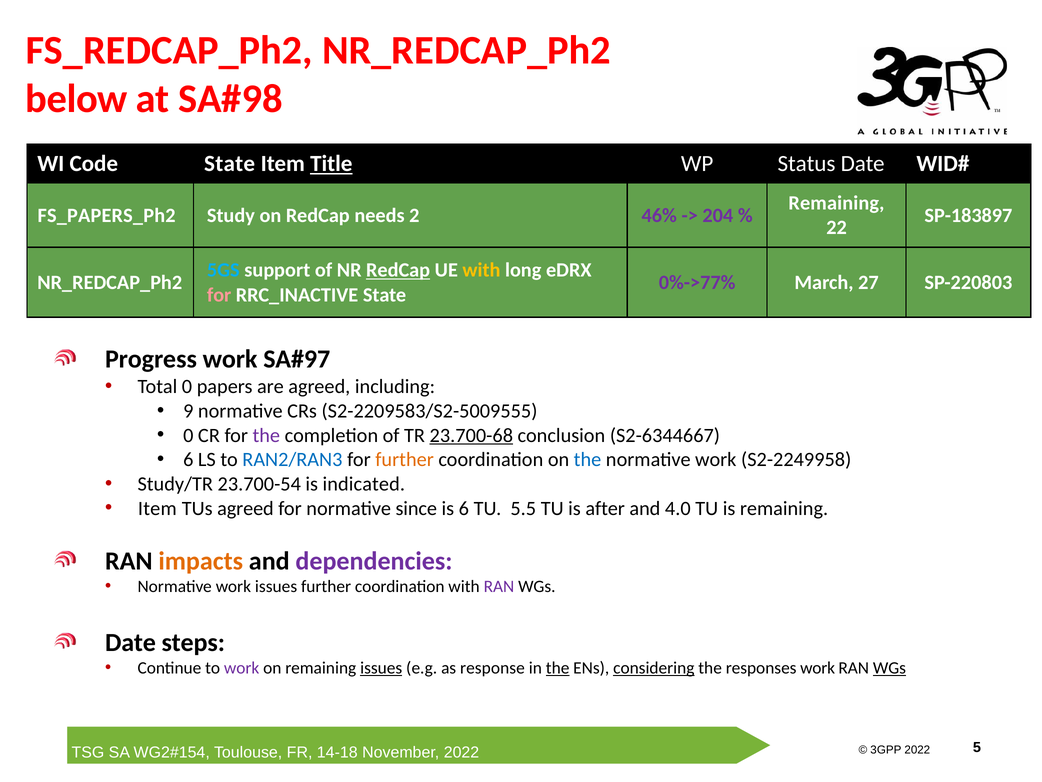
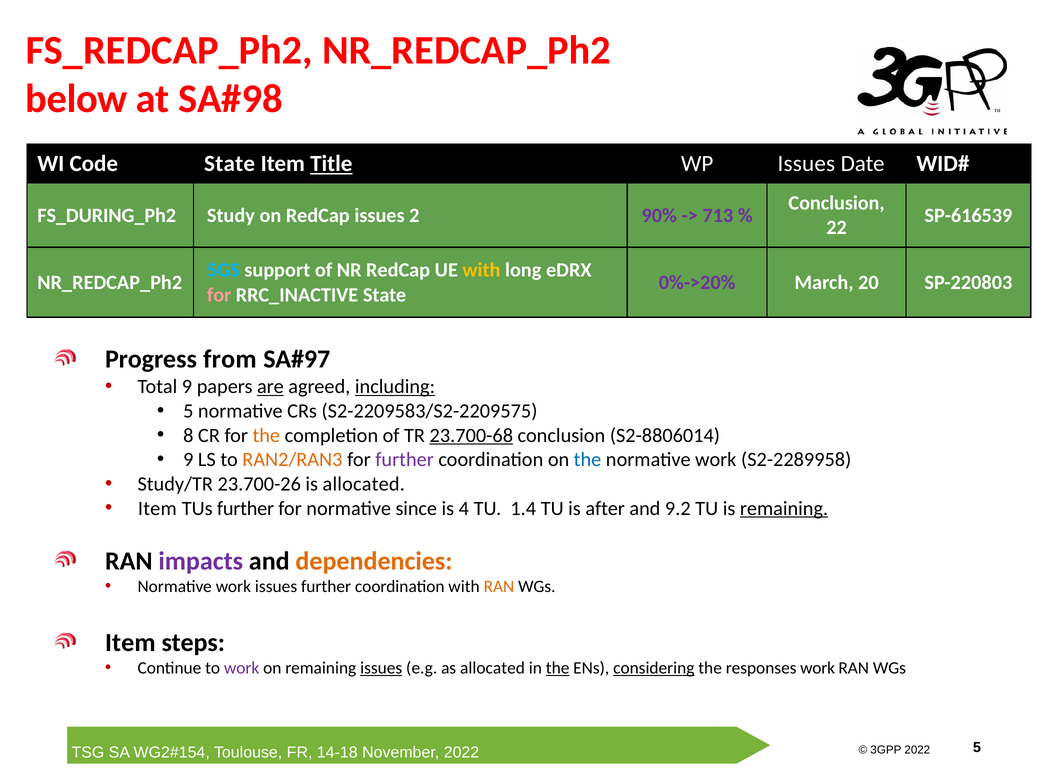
WP Status: Status -> Issues (806, 164)
Remaining: Remaining -> Conclusion (837, 203)
FS_PAPERS_Ph2: FS_PAPERS_Ph2 -> FS_DURING_Ph2 (107, 215)
RedCap needs: needs -> issues (380, 215)
46%: 46% -> 90% (659, 215)
204: 204 -> 713 (718, 215)
SP-183897: SP-183897 -> SP-616539 (968, 215)
RedCap underline: present -> none (398, 270)
0%->77%: 0%->77% -> 0%->20% (697, 282)
27: 27 -> 20 (868, 282)
Progress work: work -> from (230, 359)
Total 0: 0 -> 9 (187, 386)
are underline: none -> present (270, 386)
including underline: none -> present (395, 386)
9: 9 -> 5 (188, 411)
S2-2209583/S2-5009555: S2-2209583/S2-5009555 -> S2-2209583/S2-2209575 (429, 411)
0: 0 -> 8 (188, 435)
the colour: purple -> orange (266, 435)
S2-6344667: S2-6344667 -> S2-8806014 (665, 435)
6: 6 -> 9 (188, 459)
RAN2/RAN3 colour: blue -> orange (292, 459)
further colour: orange -> purple (405, 459)
S2-2249958: S2-2249958 -> S2-2289958 (796, 459)
23.700-54: 23.700-54 -> 23.700-26 (259, 484)
is indicated: indicated -> allocated (364, 484)
TUs agreed: agreed -> further (246, 508)
is 6: 6 -> 4 (464, 508)
5.5: 5.5 -> 1.4 (523, 508)
4.0: 4.0 -> 9.2 (678, 508)
remaining underline: none -> present (784, 508)
impacts colour: orange -> purple (201, 561)
dependencies colour: purple -> orange (374, 561)
RAN colour: purple -> orange (499, 586)
Date: Date -> Item (130, 642)
as response: response -> allocated (492, 668)
WGs underline: present -> none (889, 668)
